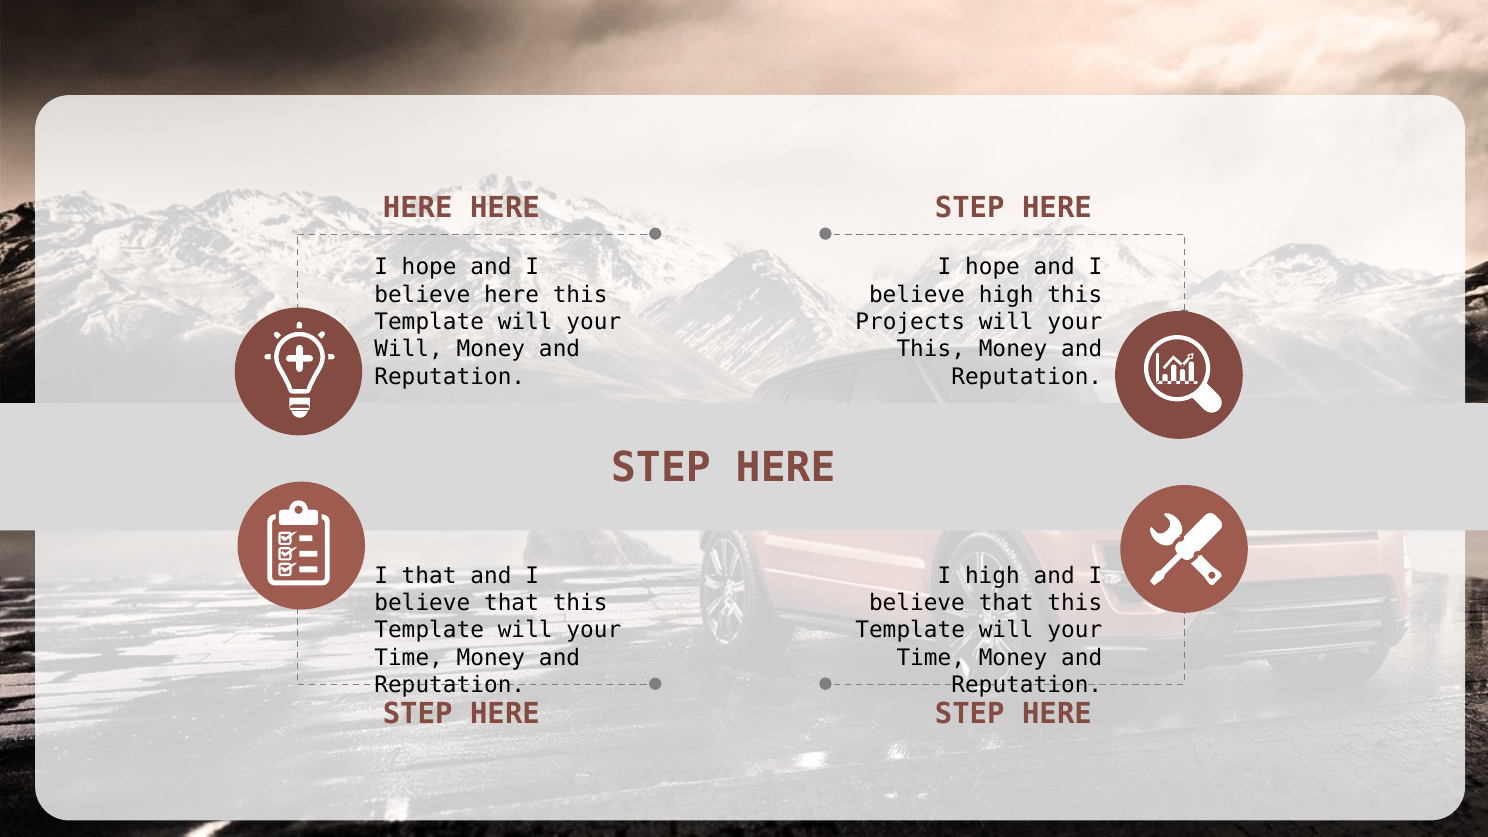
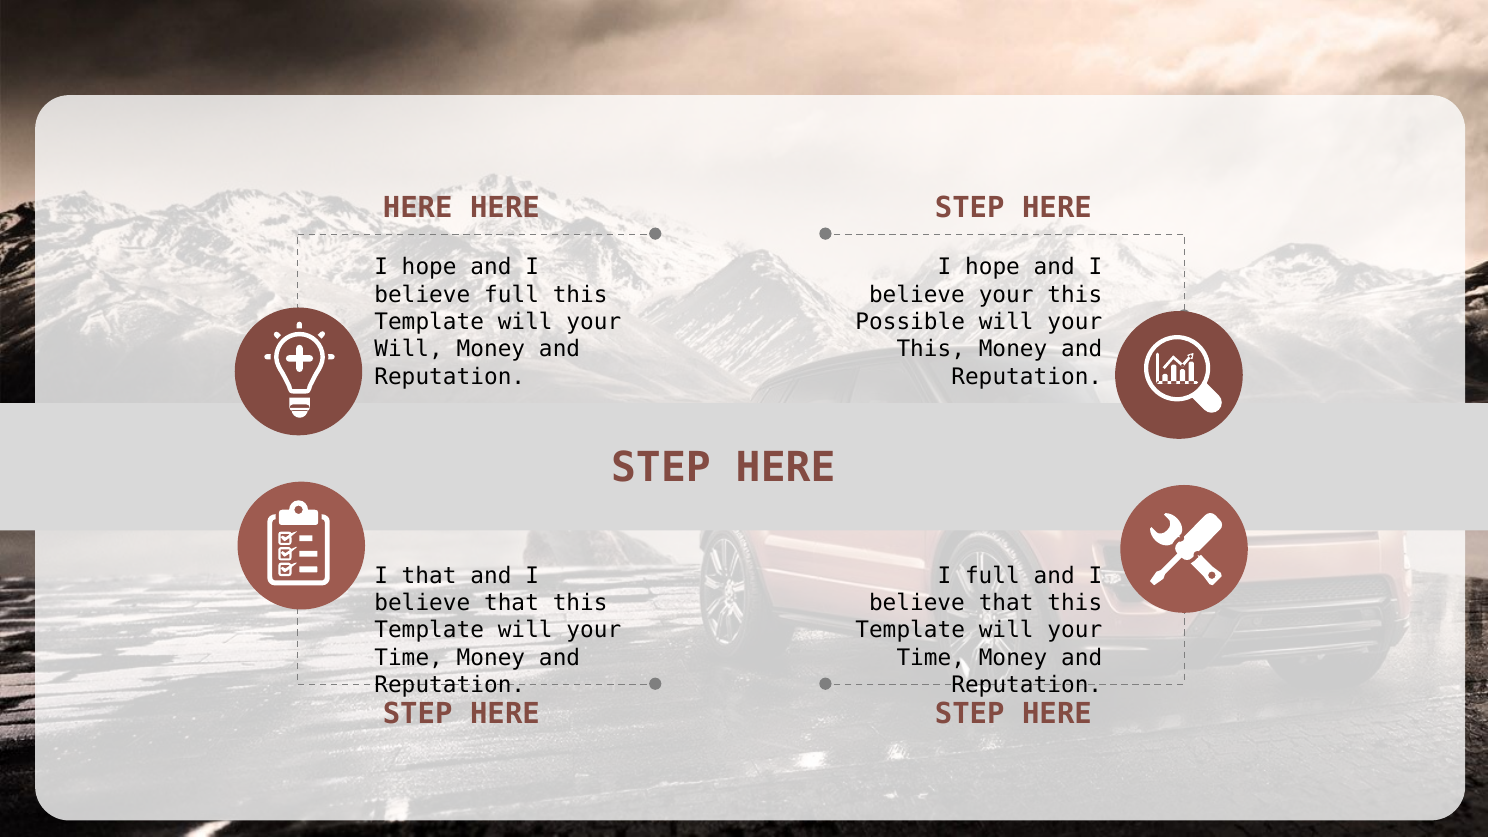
believe here: here -> full (512, 295)
believe high: high -> your (1006, 295)
Projects: Projects -> Possible (910, 322)
I high: high -> full (992, 576)
